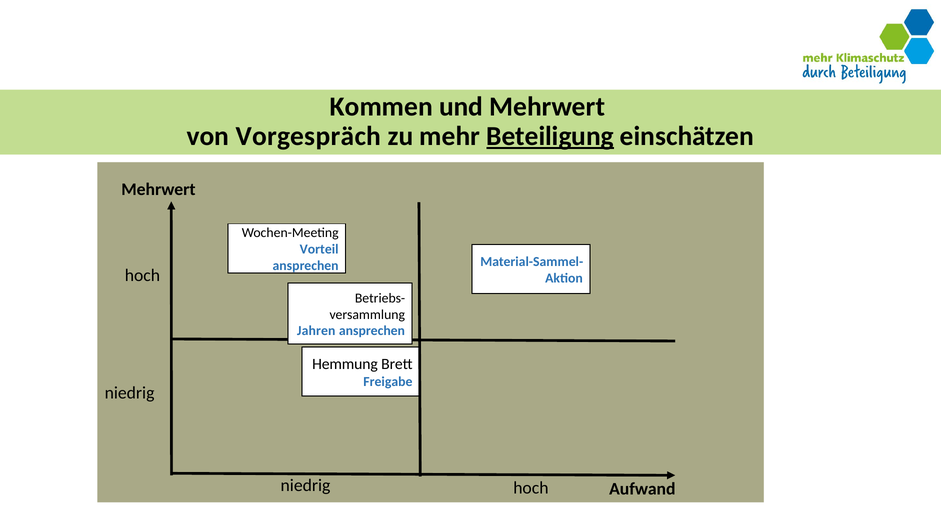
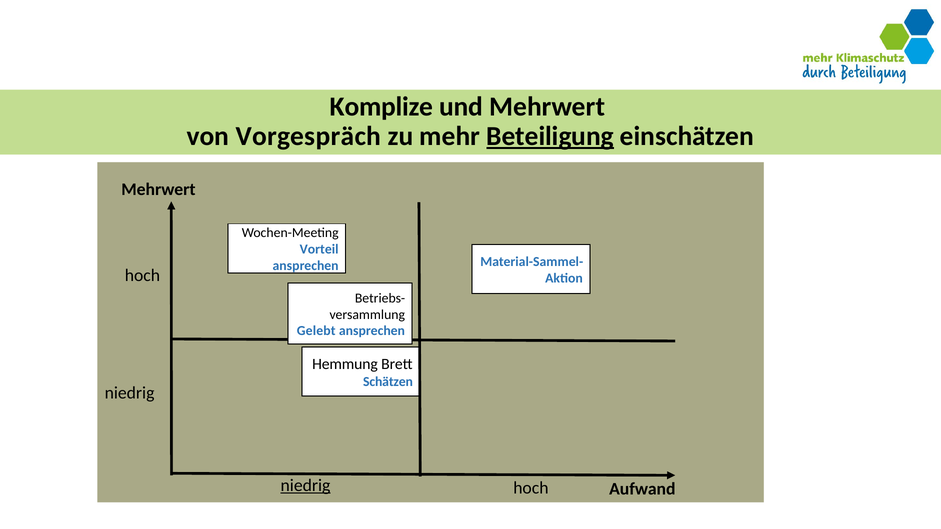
Kommen: Kommen -> Komplize (381, 107)
Jahren: Jahren -> Gelebt (316, 331)
Freigabe: Freigabe -> Schätzen (388, 382)
niedrig underline: none -> present (305, 486)
